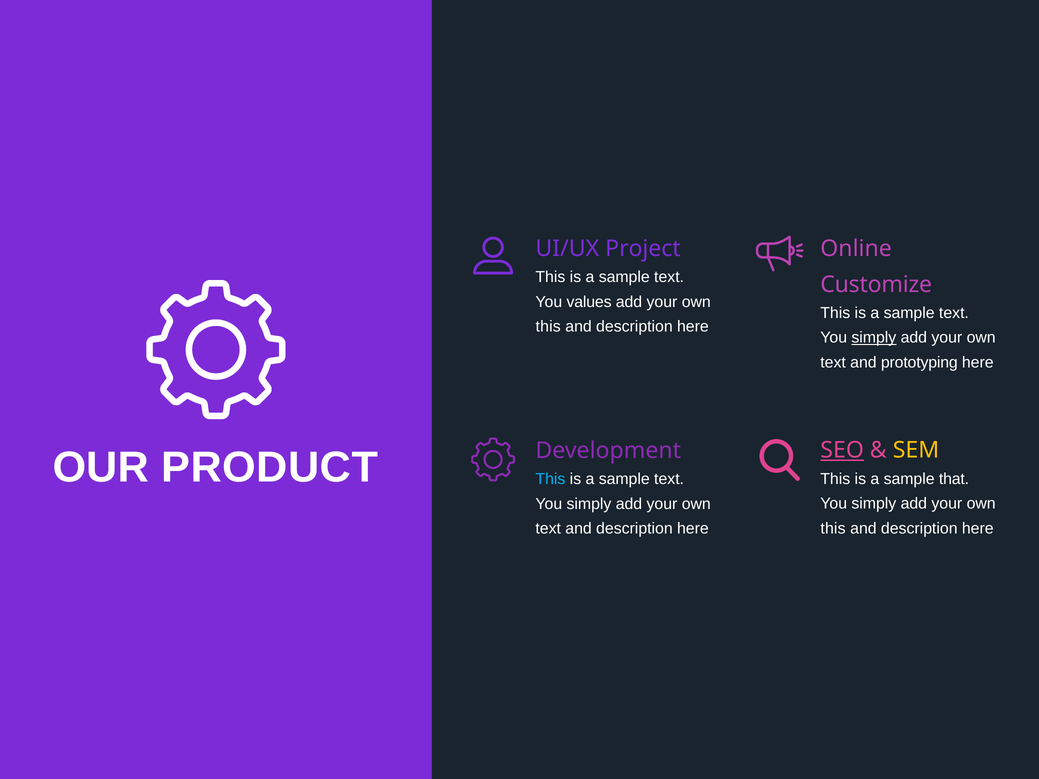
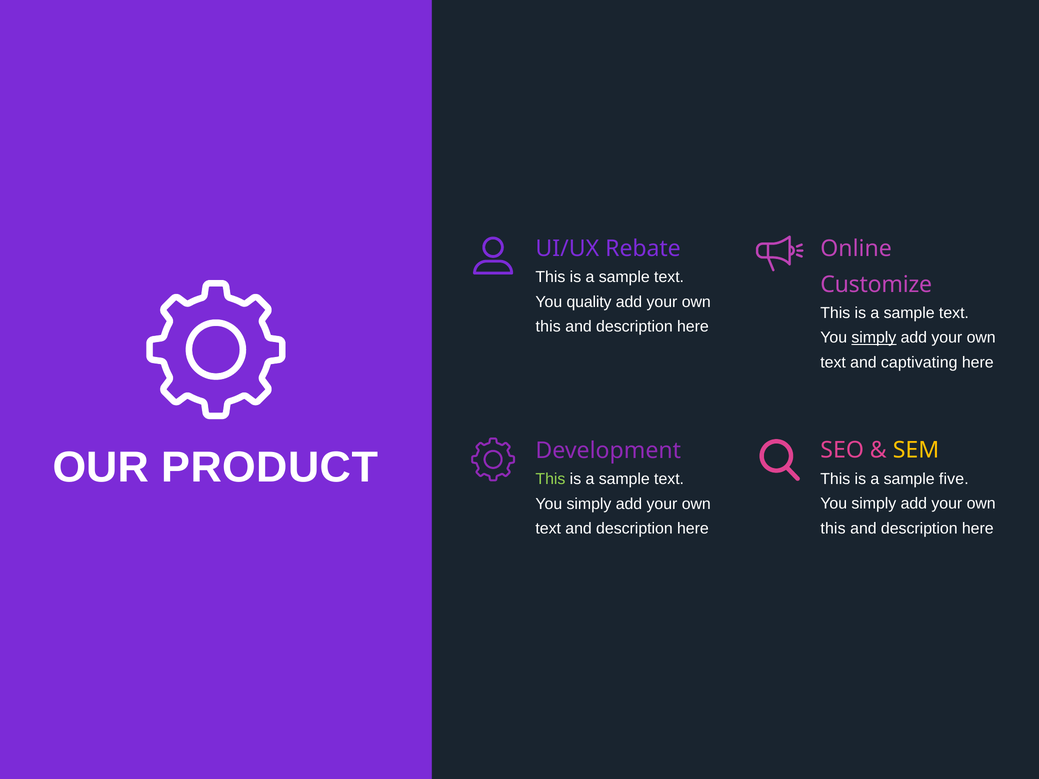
Project: Project -> Rebate (643, 249)
values: values -> quality (589, 302)
prototyping: prototyping -> captivating (919, 363)
SEO underline: present -> none (842, 451)
that: that -> five (954, 479)
This colour: light blue -> light green (550, 479)
